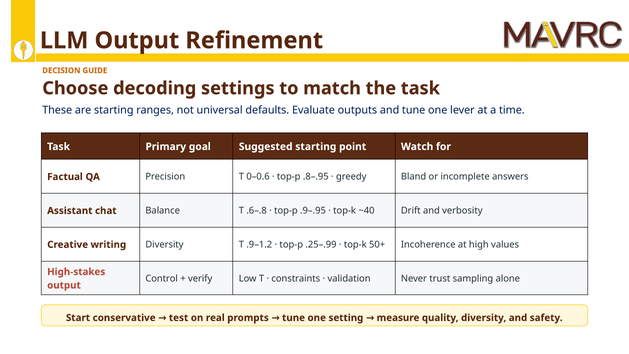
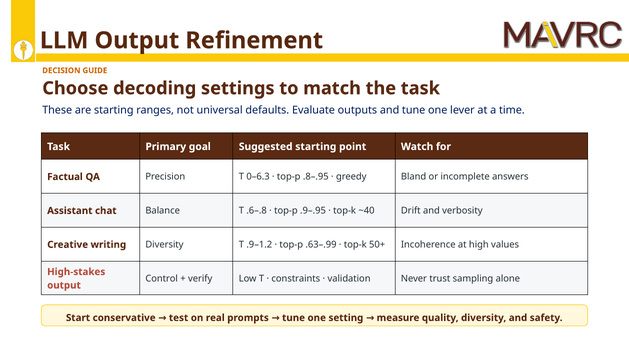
0–0.6: 0–0.6 -> 0–6.3 (258, 177)
.25–.99: .25–.99 -> .63–.99 (321, 244)
